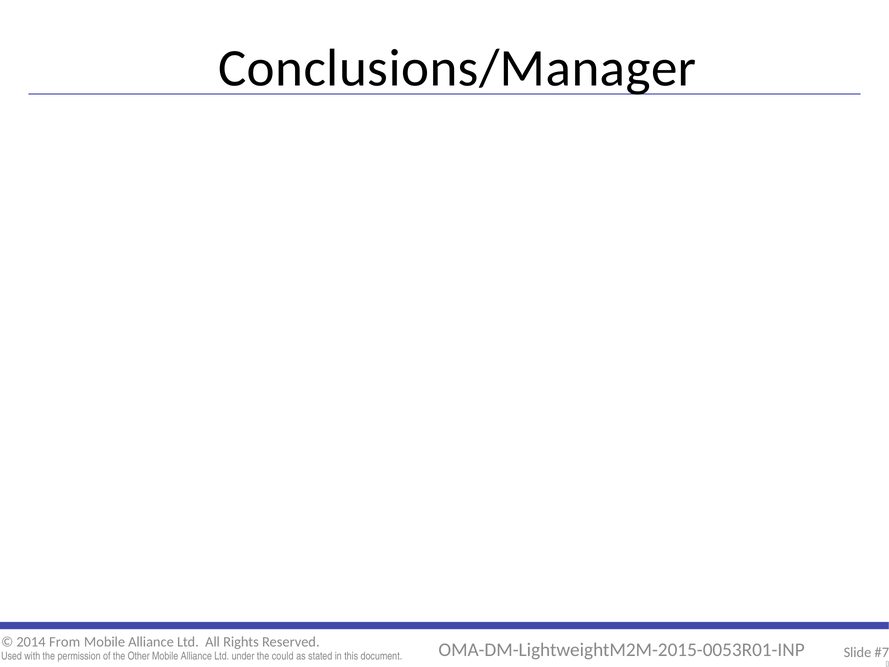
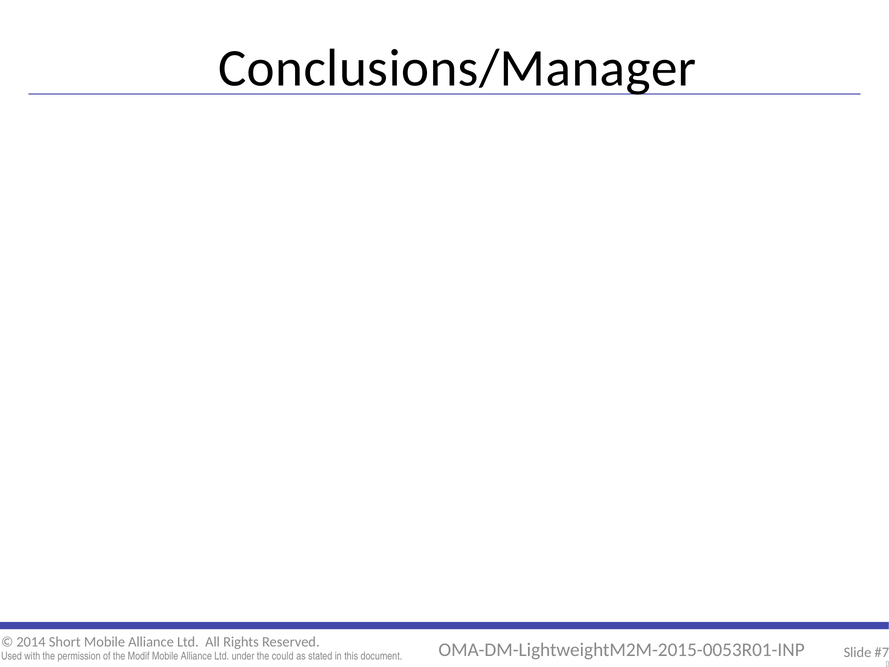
From: From -> Short (65, 642)
Other: Other -> Modif (139, 656)
